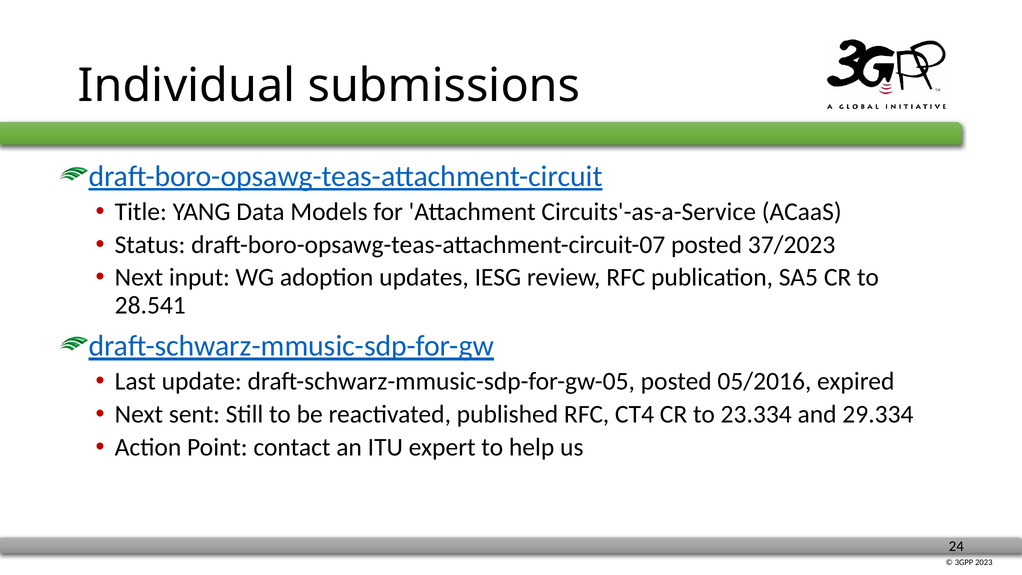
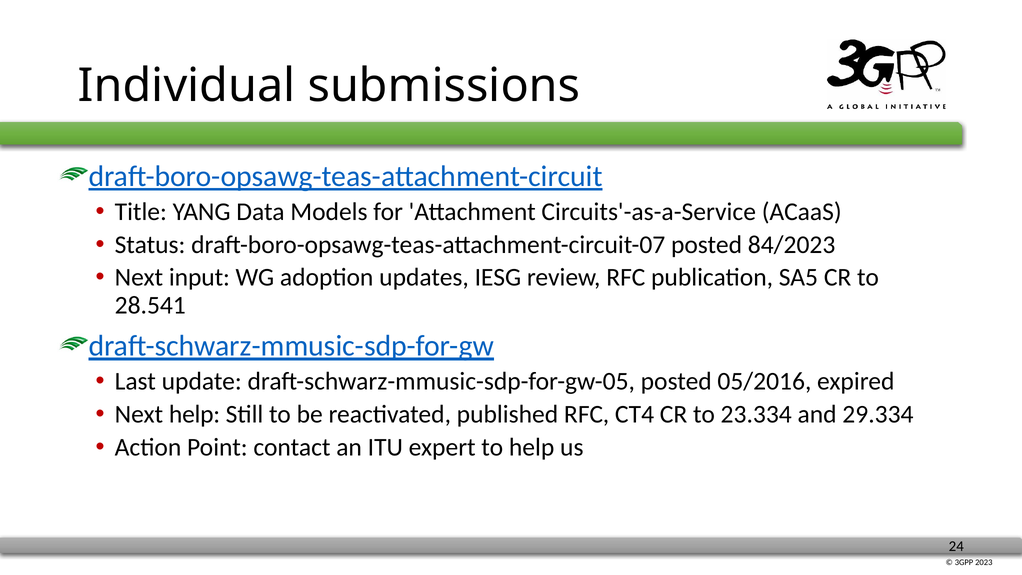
37/2023: 37/2023 -> 84/2023 (792, 245)
Next sent: sent -> help (195, 414)
